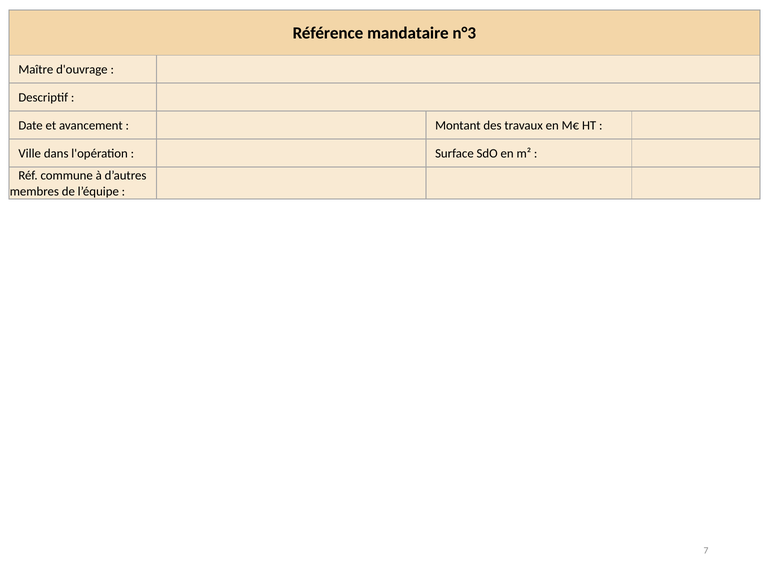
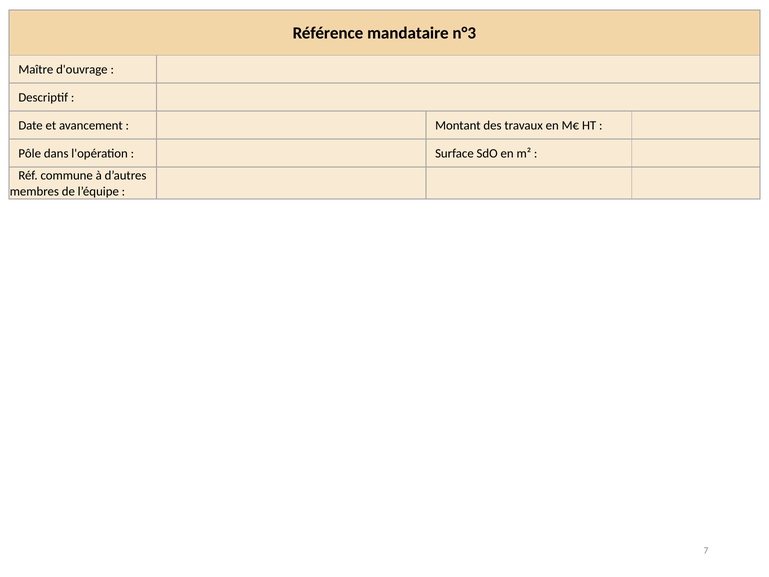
Ville: Ville -> Pôle (30, 154)
